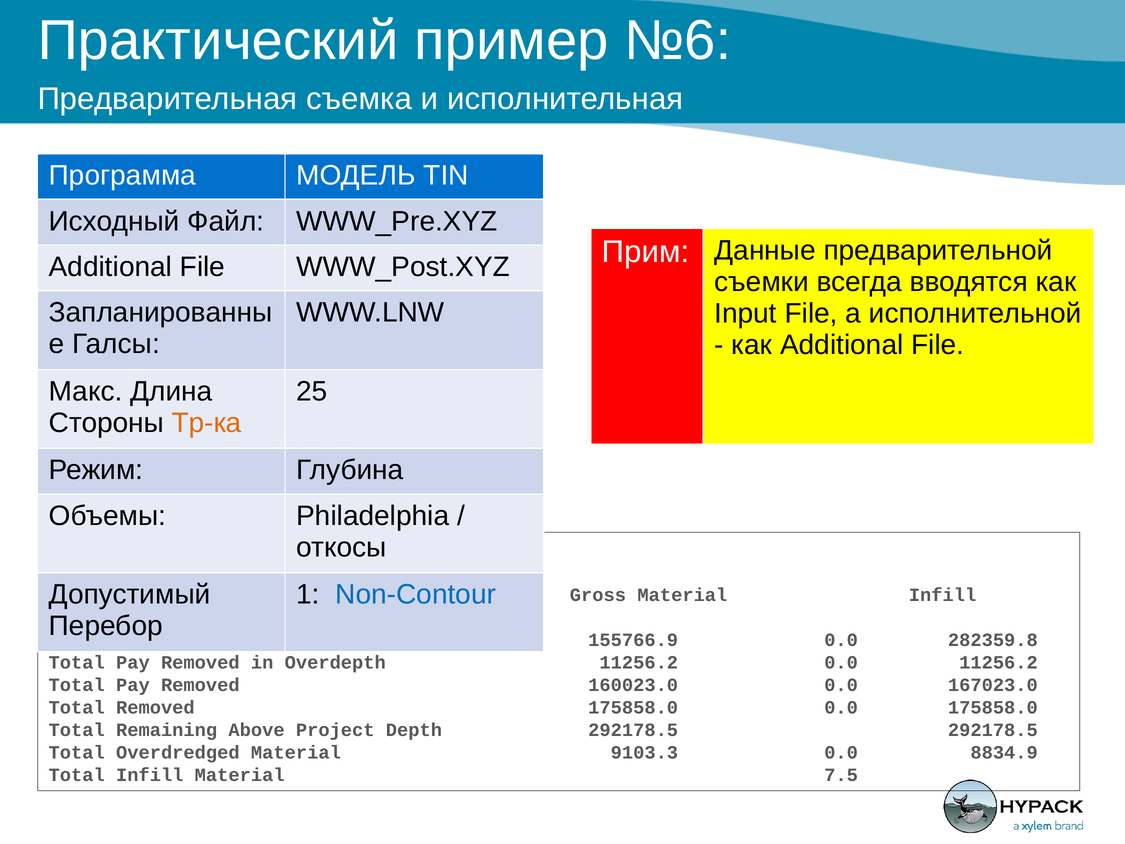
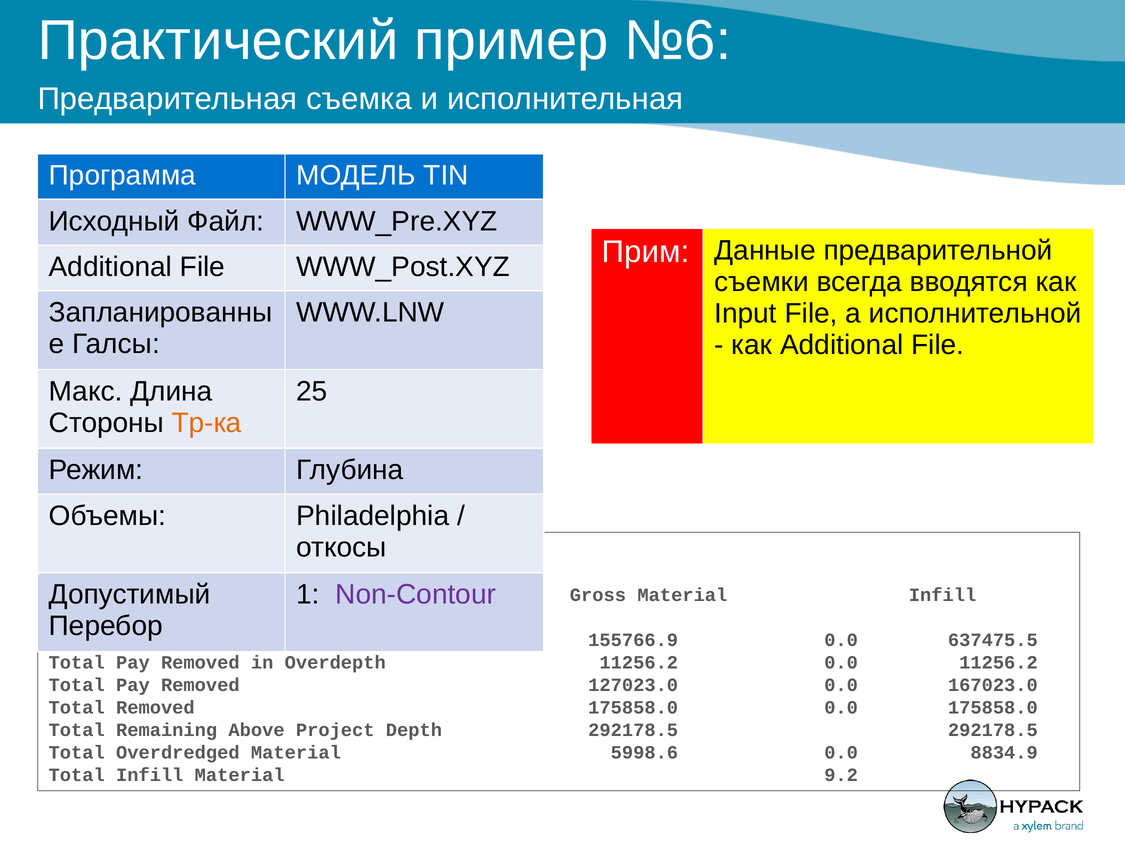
Non-Contour colour: blue -> purple (416, 594)
282359.8: 282359.8 -> 637475.5 (993, 640)
160023.0: 160023.0 -> 127023.0 (633, 685)
9103.3: 9103.3 -> 5998.6 (644, 752)
7.5: 7.5 -> 9.2 (841, 775)
